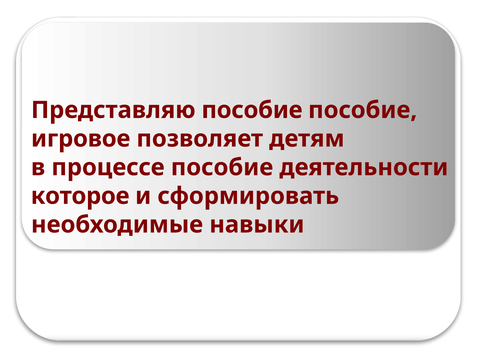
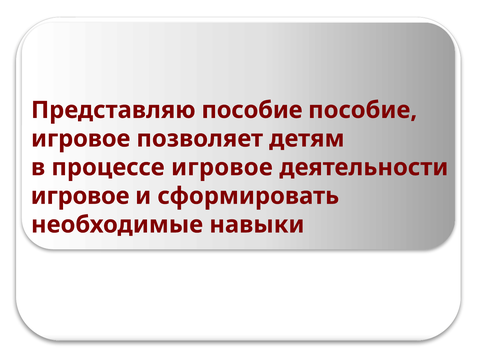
процессе пособие: пособие -> игровое (222, 167)
которое: которое -> игровое (80, 196)
